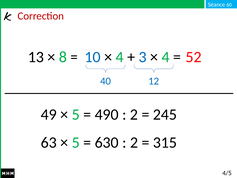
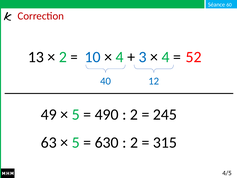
8: 8 -> 2 (63, 57)
